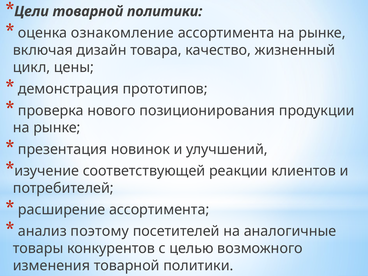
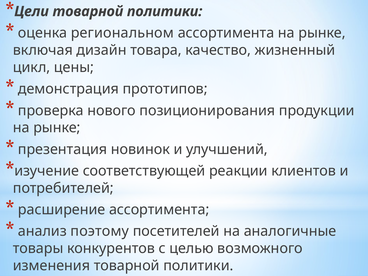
ознакомление: ознакомление -> региональном (122, 33)
